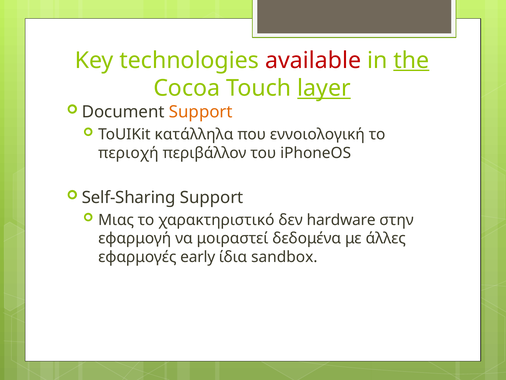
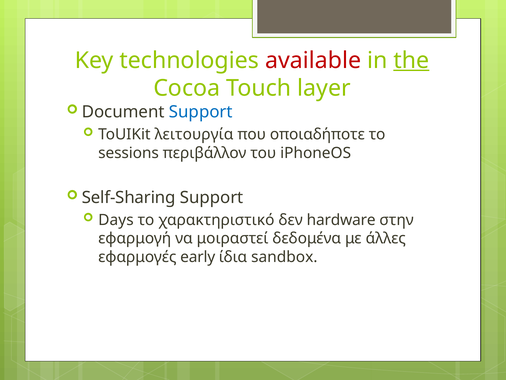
layer underline: present -> none (324, 88)
Support colour: orange -> blue (201, 112)
κατάλληλα: κατάλληλα -> λειτουργία (194, 134)
εννοιολογική: εννοιολογική -> οποιαδήποτε (317, 134)
περιοχή: περιοχή -> sessions (129, 153)
Μιας: Μιας -> Days (116, 220)
